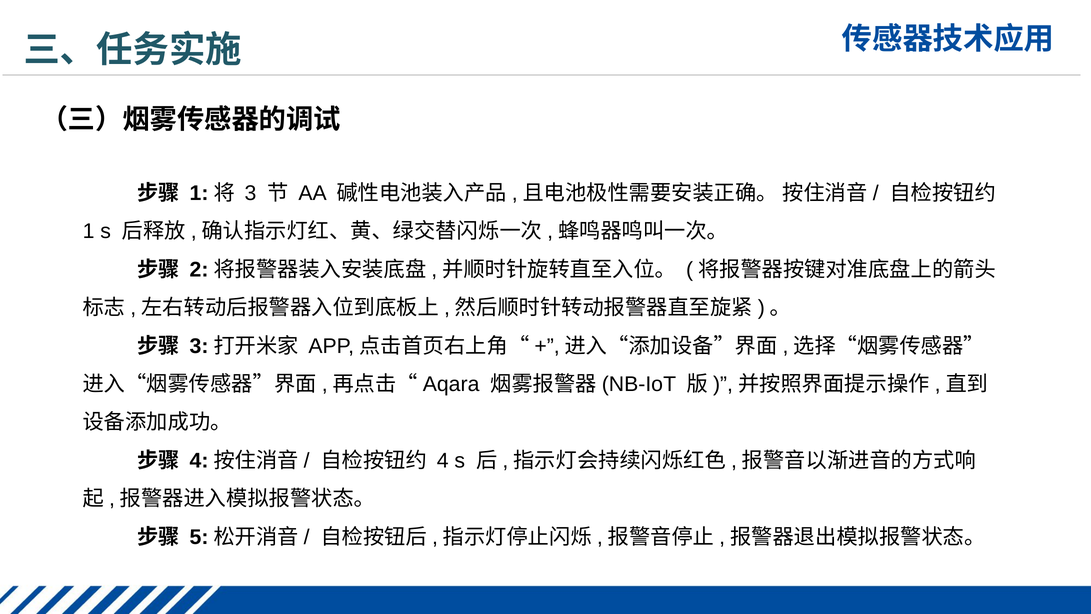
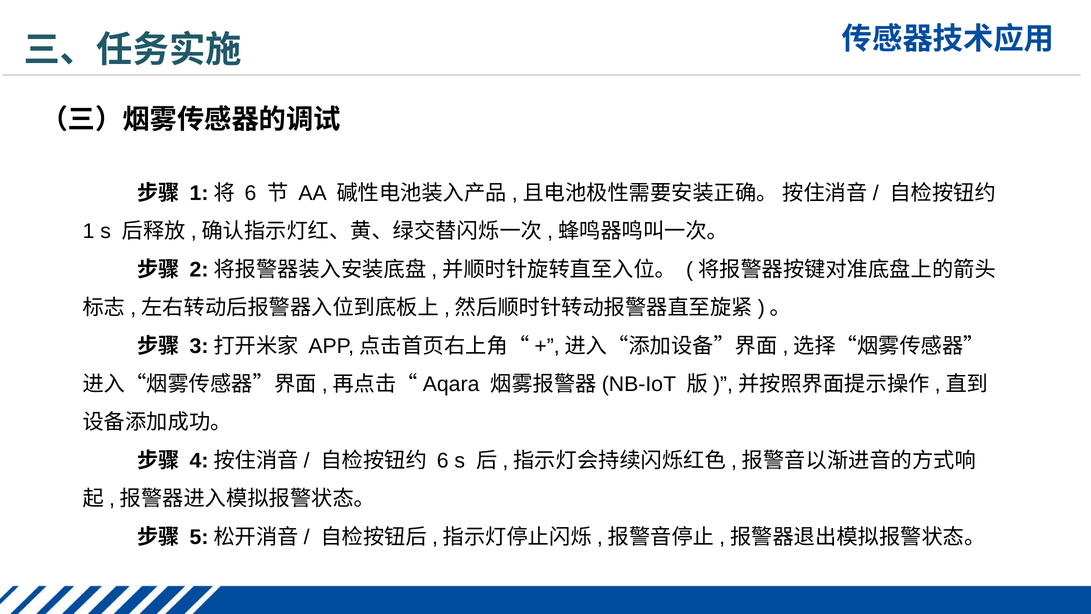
3: 3 -> 6 (251, 193)
4: 4 -> 6 (443, 460)
